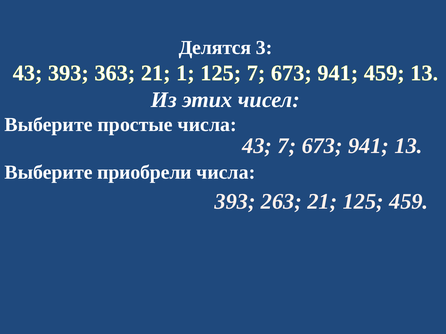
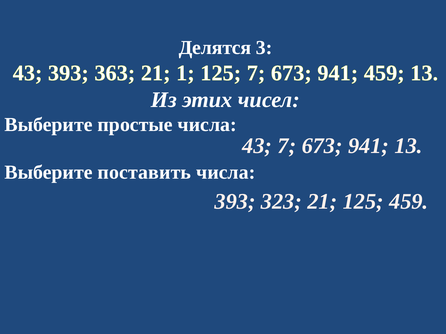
приобрели: приобрели -> поставить (144, 172)
263: 263 -> 323 (281, 202)
